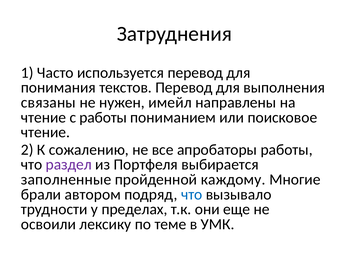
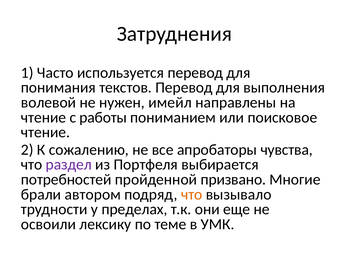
связаны: связаны -> волевой (48, 102)
апробаторы работы: работы -> чувства (287, 150)
заполненные: заполненные -> потребностей (66, 179)
каждому: каждому -> призвано (233, 179)
что colour: blue -> orange (192, 194)
